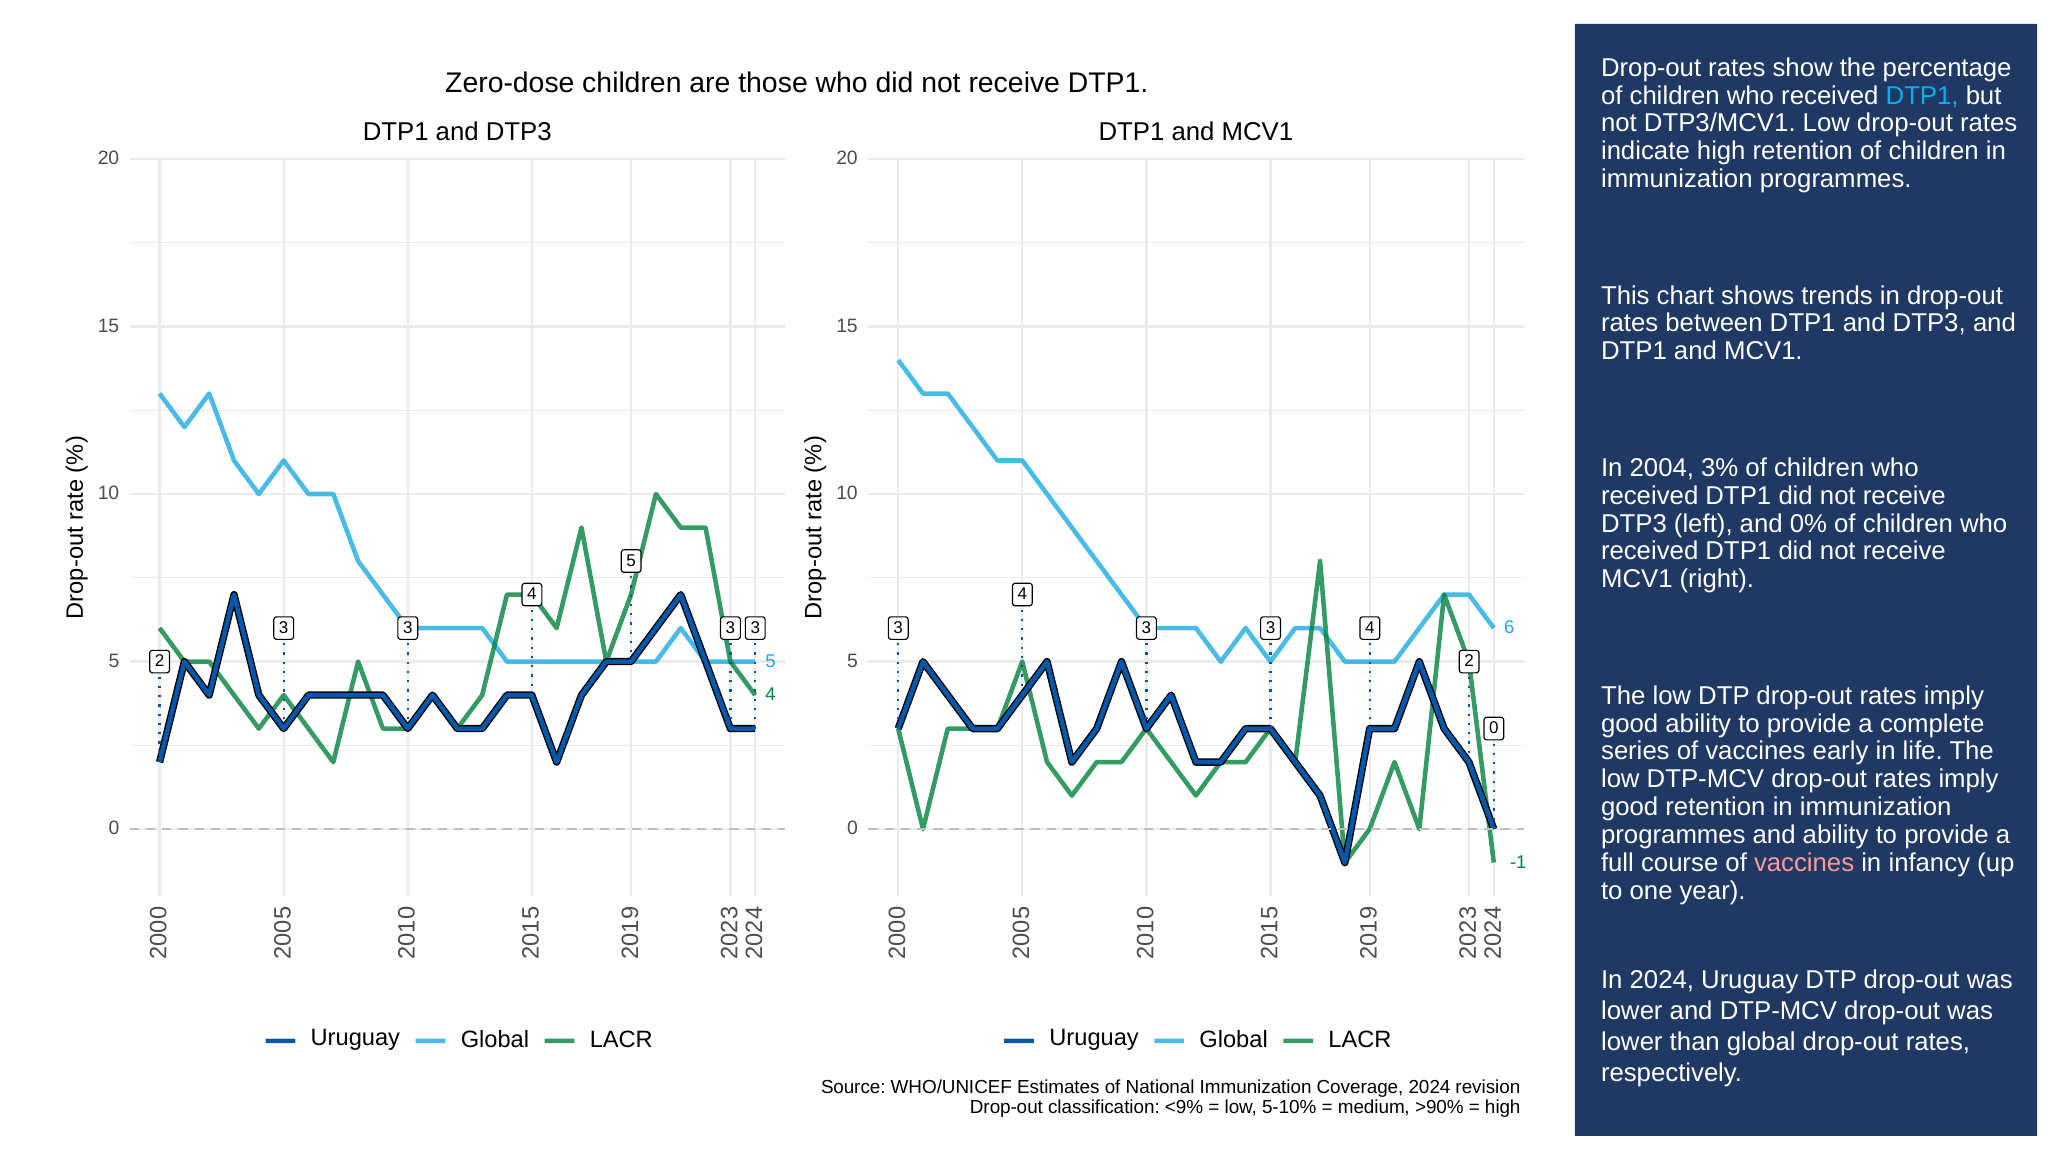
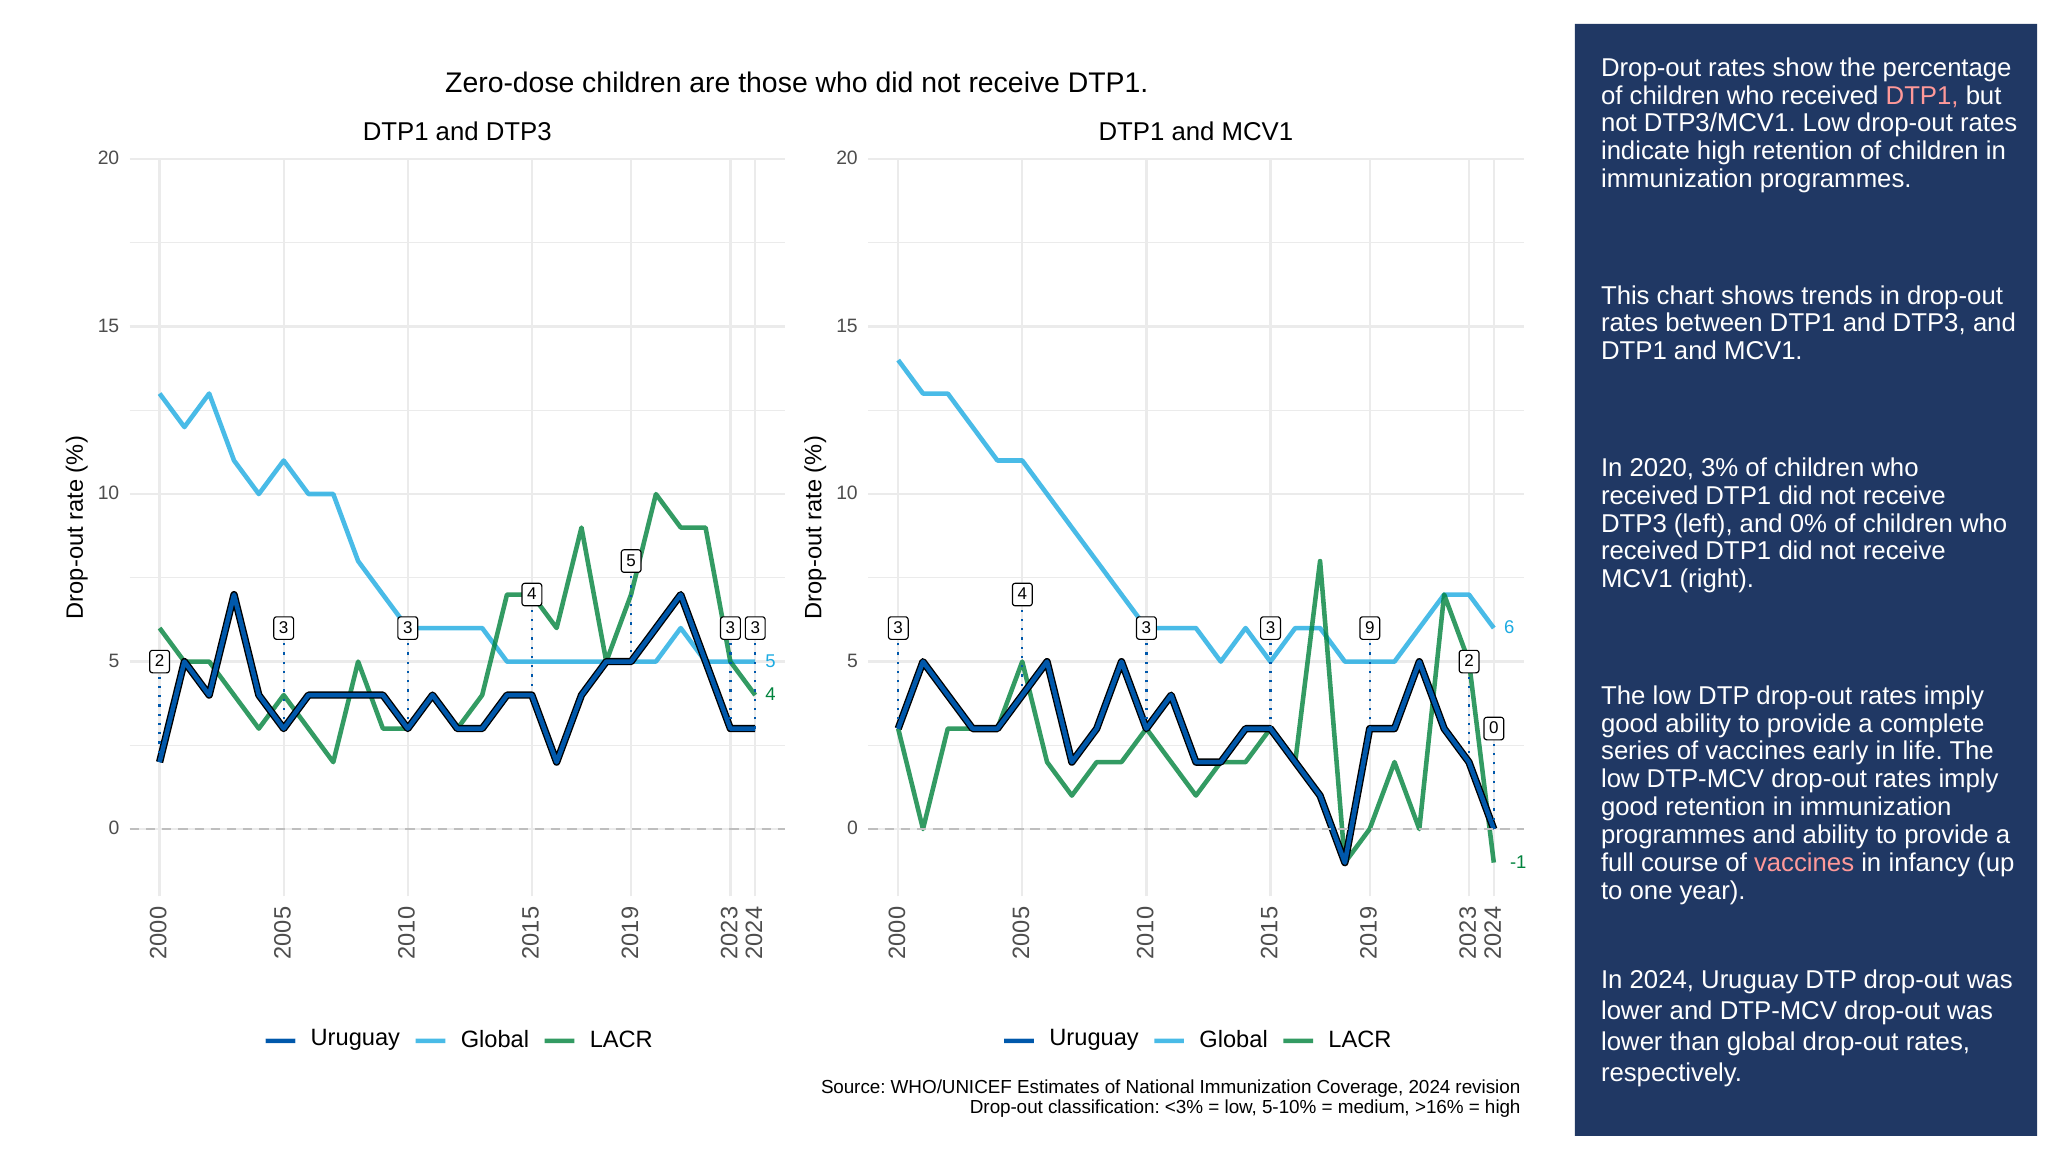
DTP1 colour: light blue -> pink (1922, 96)
2004: 2004 -> 2020 (1662, 468)
4: 4 -> 9 (1370, 628)
<9%: <9% -> <3% (1184, 1108)
>90%: >90% -> >16% (1439, 1108)
